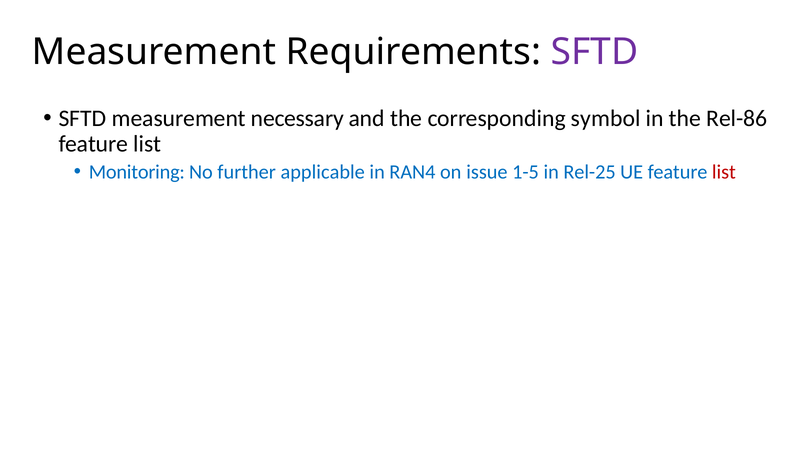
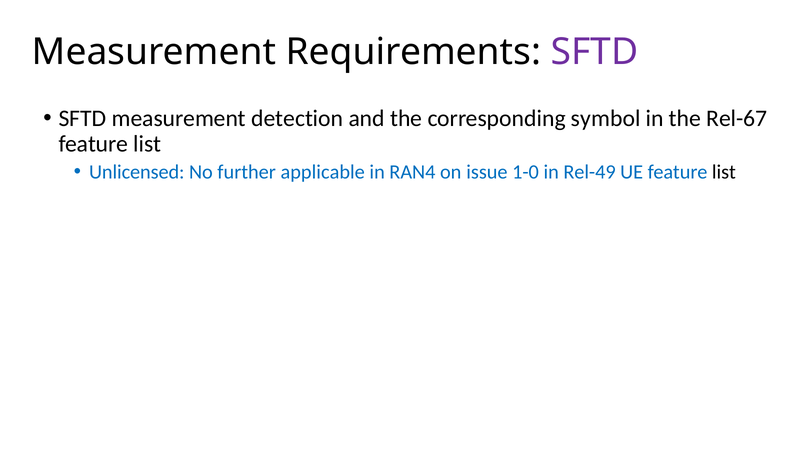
necessary: necessary -> detection (297, 118)
Rel-86: Rel-86 -> Rel-67 (737, 118)
Monitoring: Monitoring -> Unlicensed (137, 172)
1-5: 1-5 -> 1-0 (526, 172)
Rel-25: Rel-25 -> Rel-49 (590, 172)
list colour: red -> black (724, 172)
